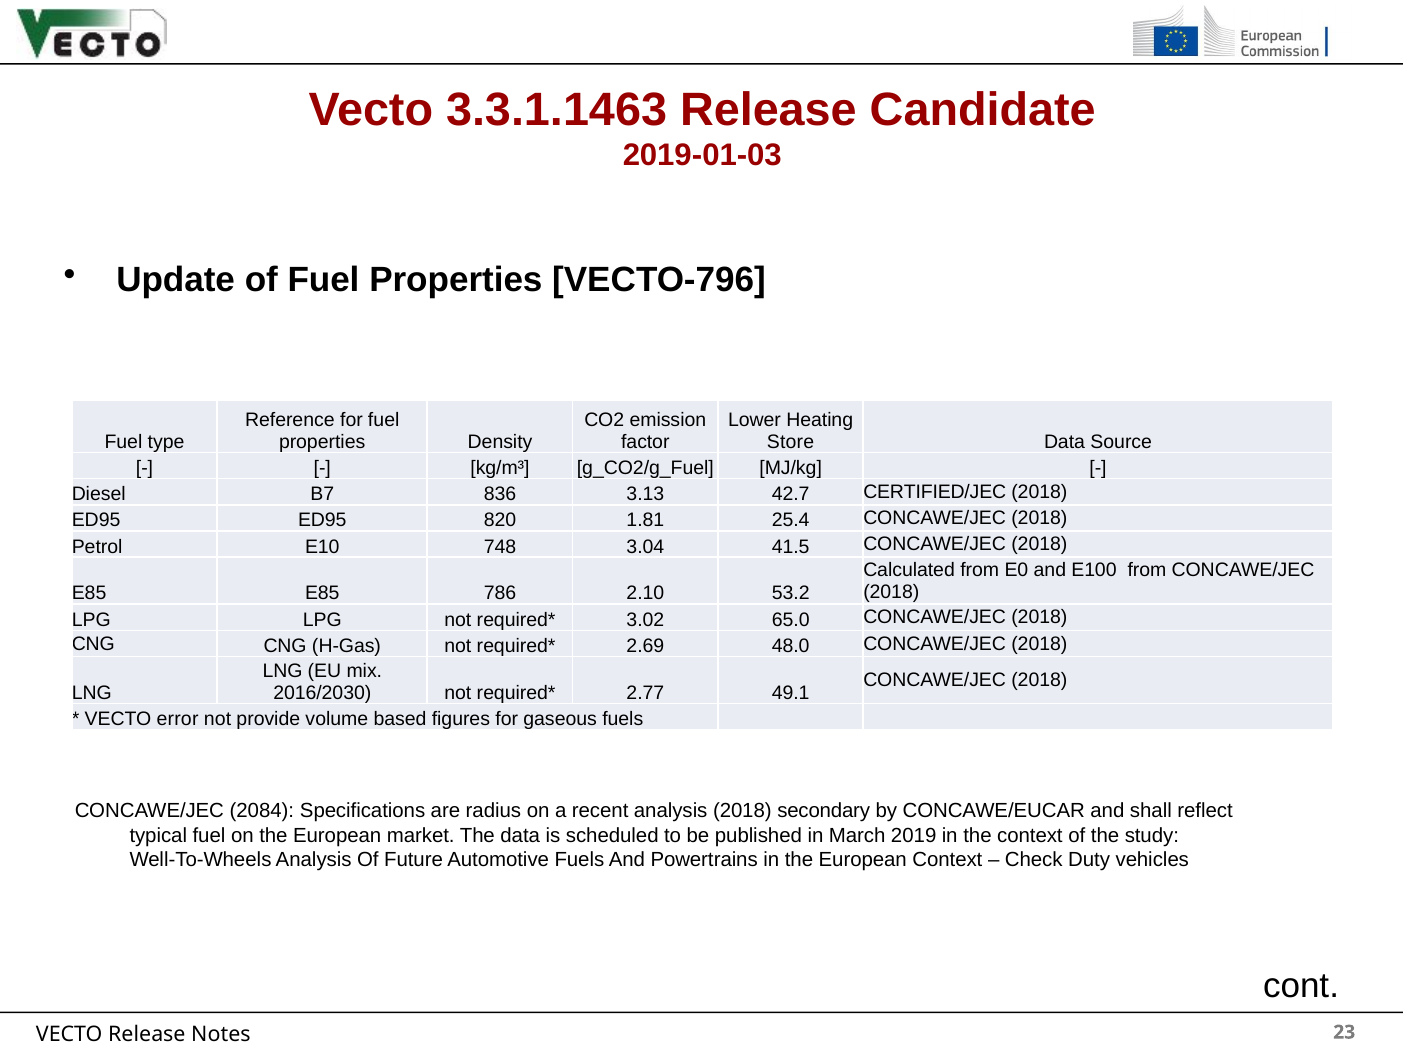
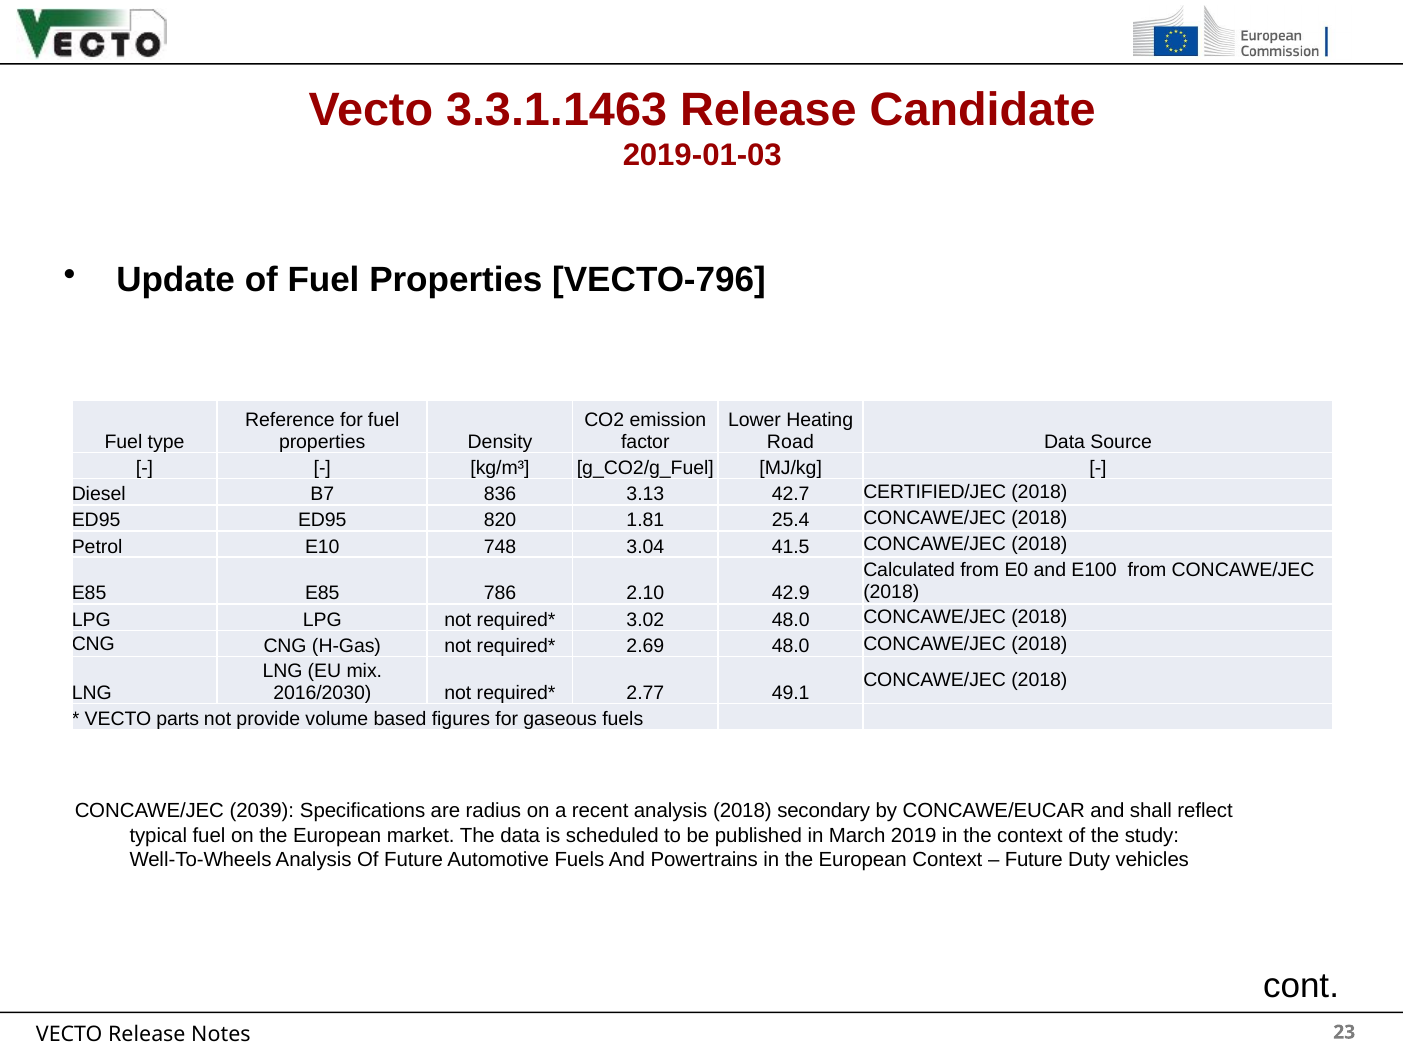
Store: Store -> Road (790, 442)
53.2: 53.2 -> 42.9 (791, 594)
3.02 65.0: 65.0 -> 48.0 (791, 620)
error: error -> parts (178, 719)
2084: 2084 -> 2039 (262, 811)
Check: Check -> Future (1034, 860)
